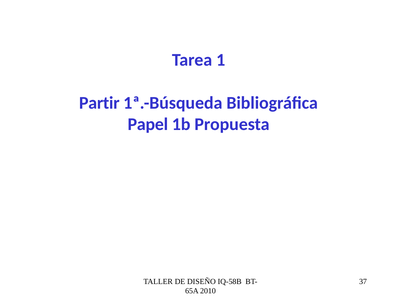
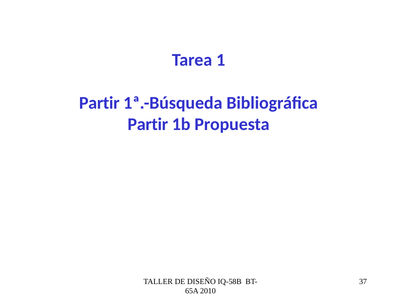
Papel: Papel -> Partir (148, 124)
